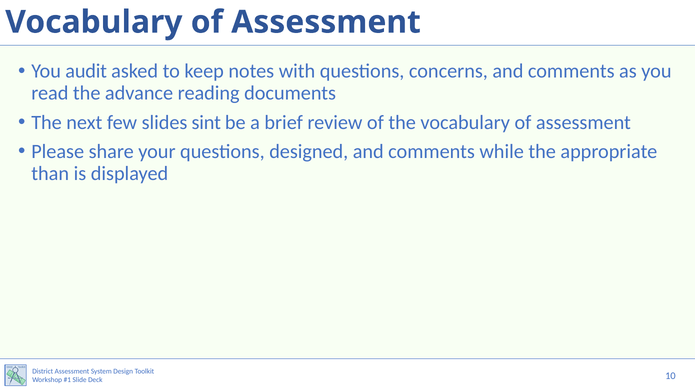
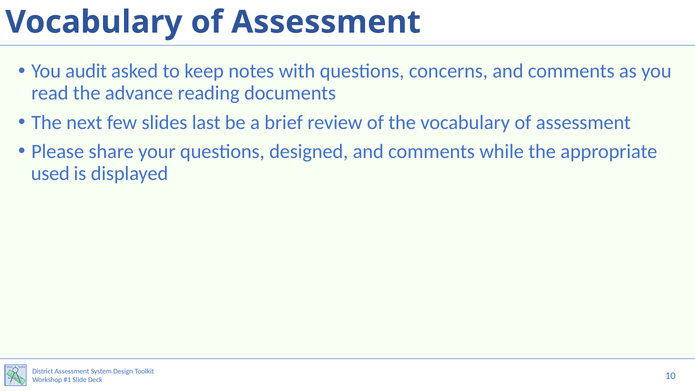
sint: sint -> last (206, 122)
than: than -> used (50, 173)
